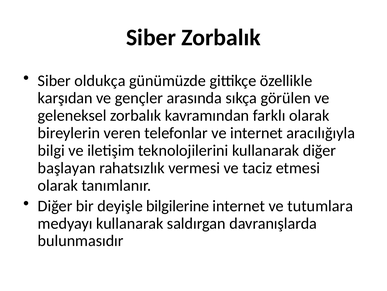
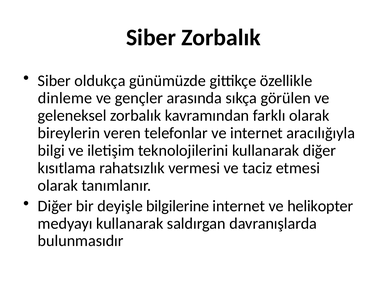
karşıdan: karşıdan -> dinleme (65, 98)
başlayan: başlayan -> kısıtlama (67, 168)
tutumlara: tutumlara -> helikopter (320, 205)
